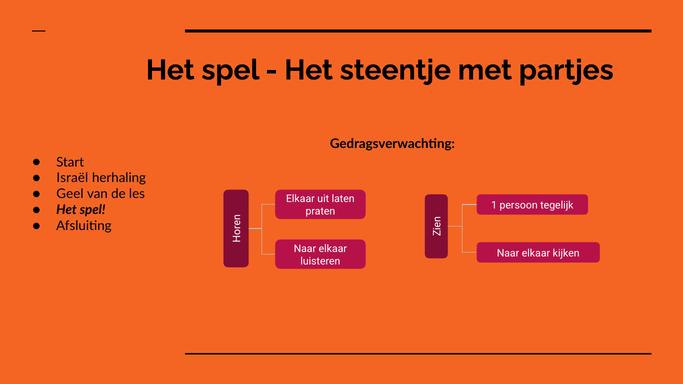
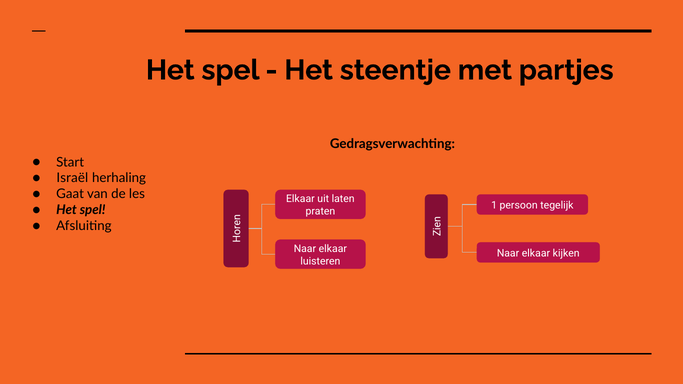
Geel: Geel -> Gaat (70, 194)
